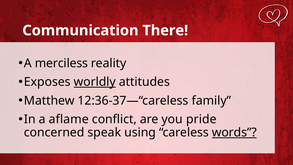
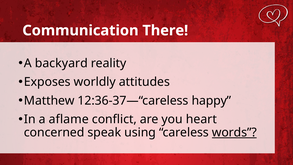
merciless: merciless -> backyard (61, 63)
worldly underline: present -> none (95, 82)
family: family -> happy (211, 100)
pride: pride -> heart (201, 119)
